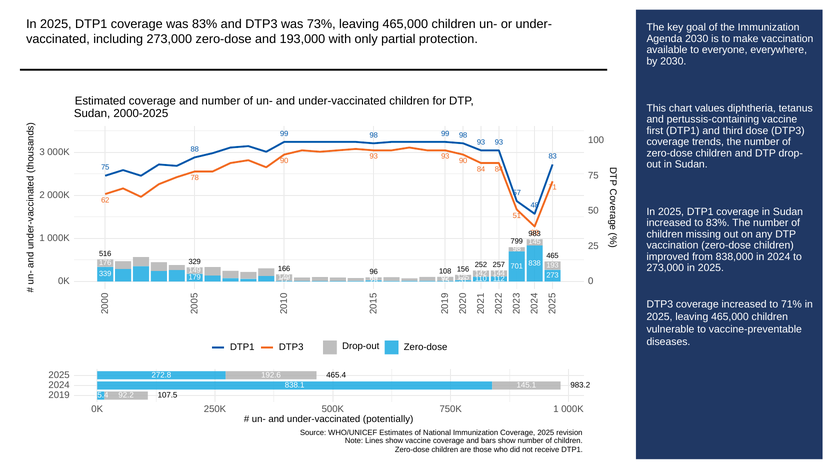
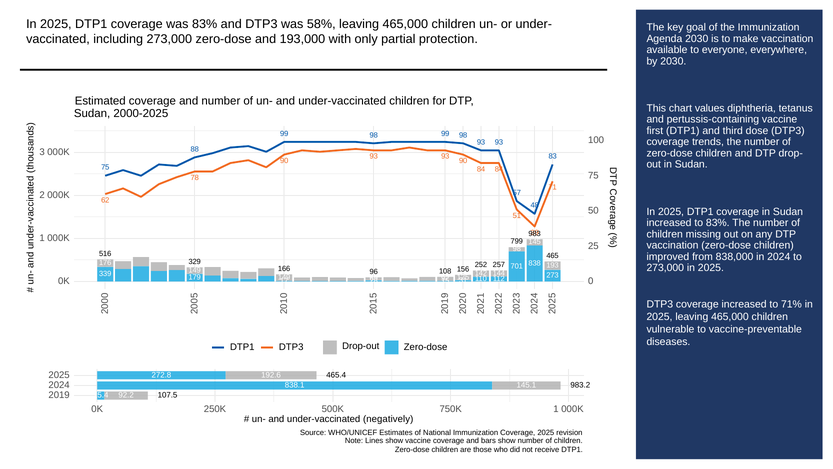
73%: 73% -> 58% (321, 24)
potentially: potentially -> negatively (388, 419)
